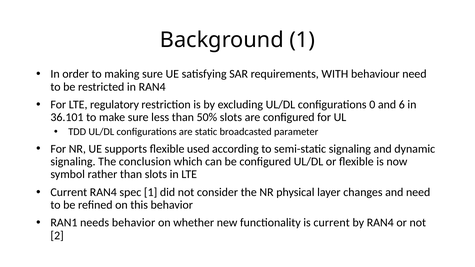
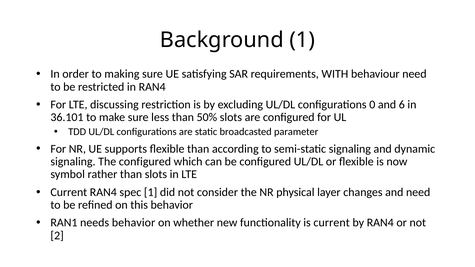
regulatory: regulatory -> discussing (114, 105)
flexible used: used -> than (198, 149)
The conclusion: conclusion -> configured (145, 162)
